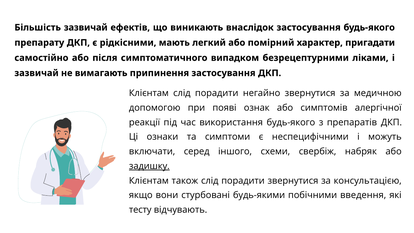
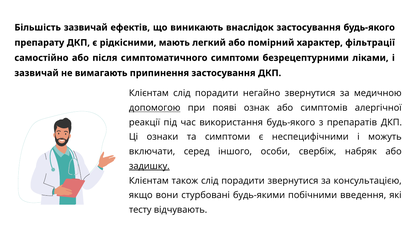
пригадати: пригадати -> фільтрації (370, 43)
симптоматичного випадком: випадком -> симптоми (235, 58)
допомогою underline: none -> present (155, 108)
схеми: схеми -> особи (275, 151)
